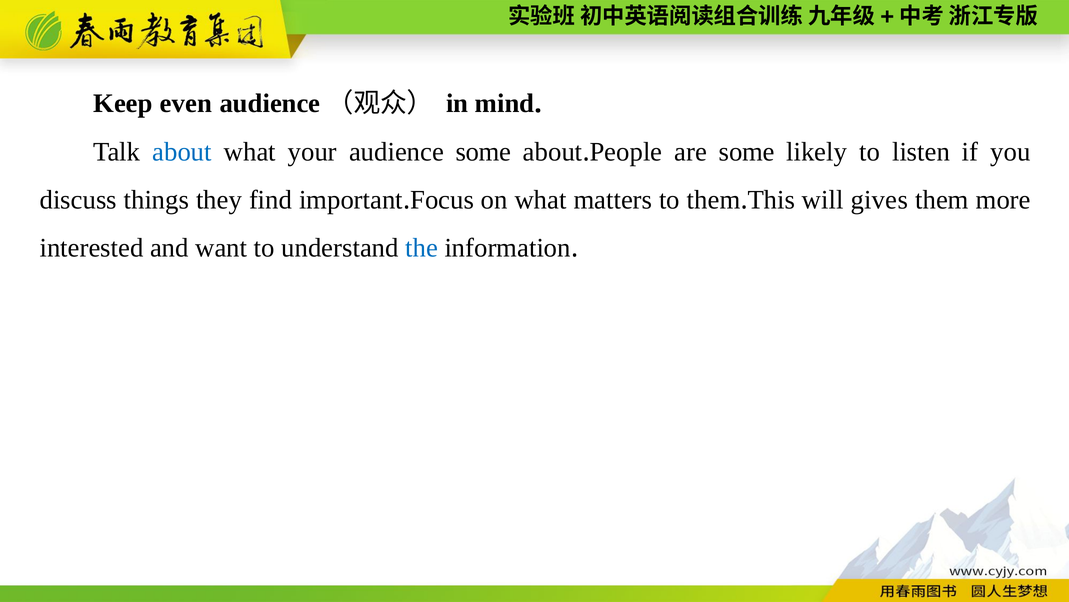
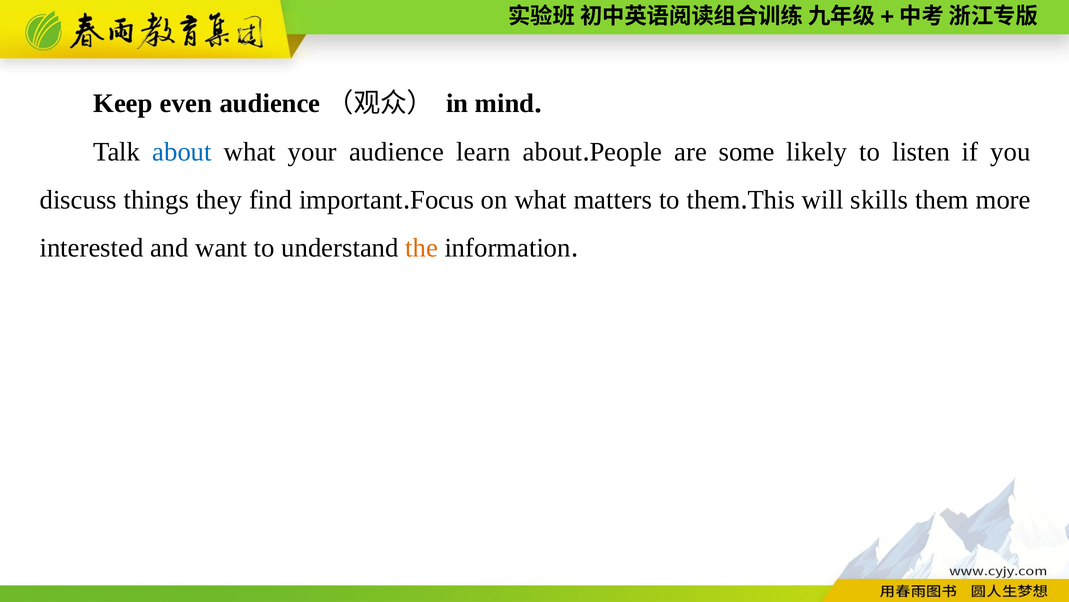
audience some: some -> learn (483, 152)
gives: gives -> skills (879, 200)
the colour: blue -> orange (422, 248)
